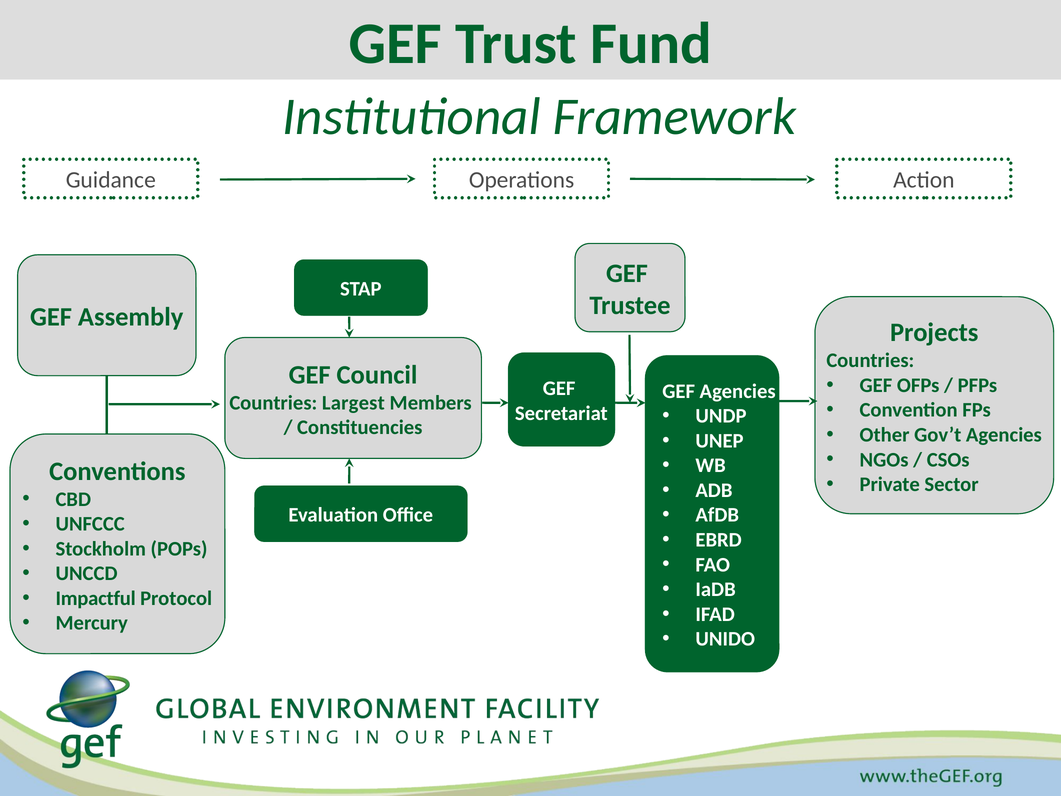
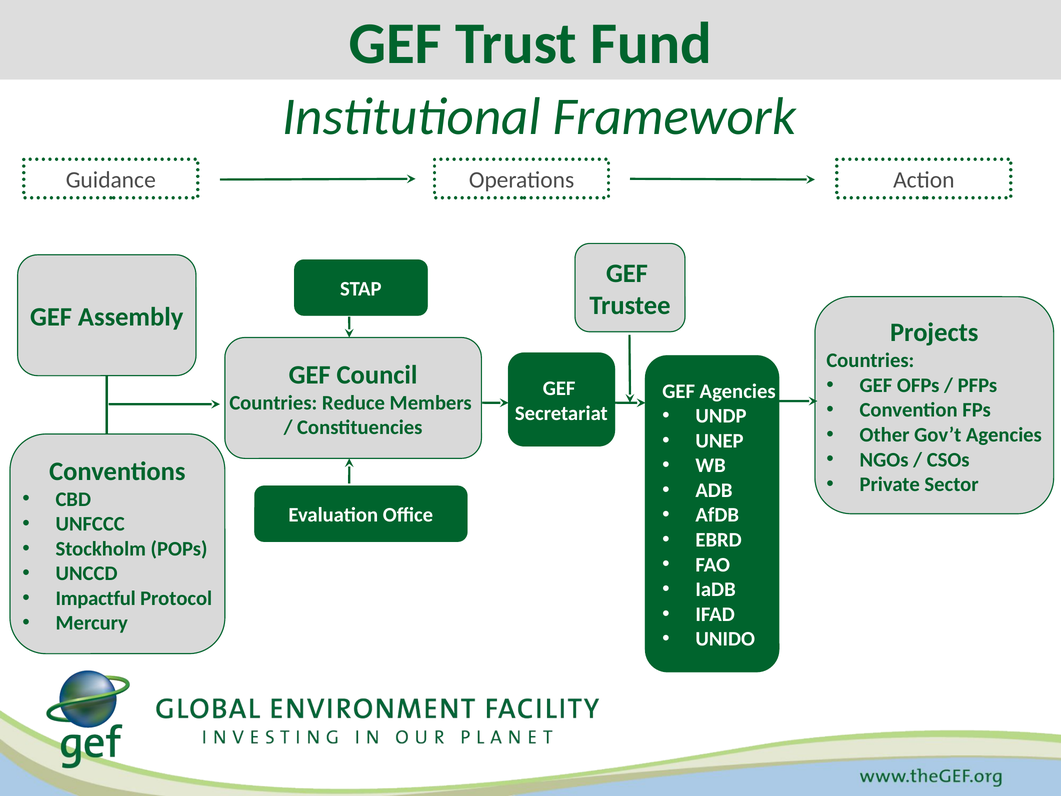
Largest: Largest -> Reduce (353, 403)
